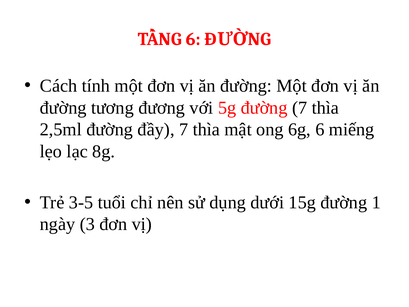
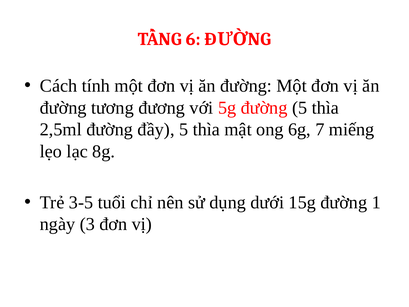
đường 7: 7 -> 5 (300, 108)
đầy 7: 7 -> 5 (184, 129)
6g 6: 6 -> 7 (320, 129)
